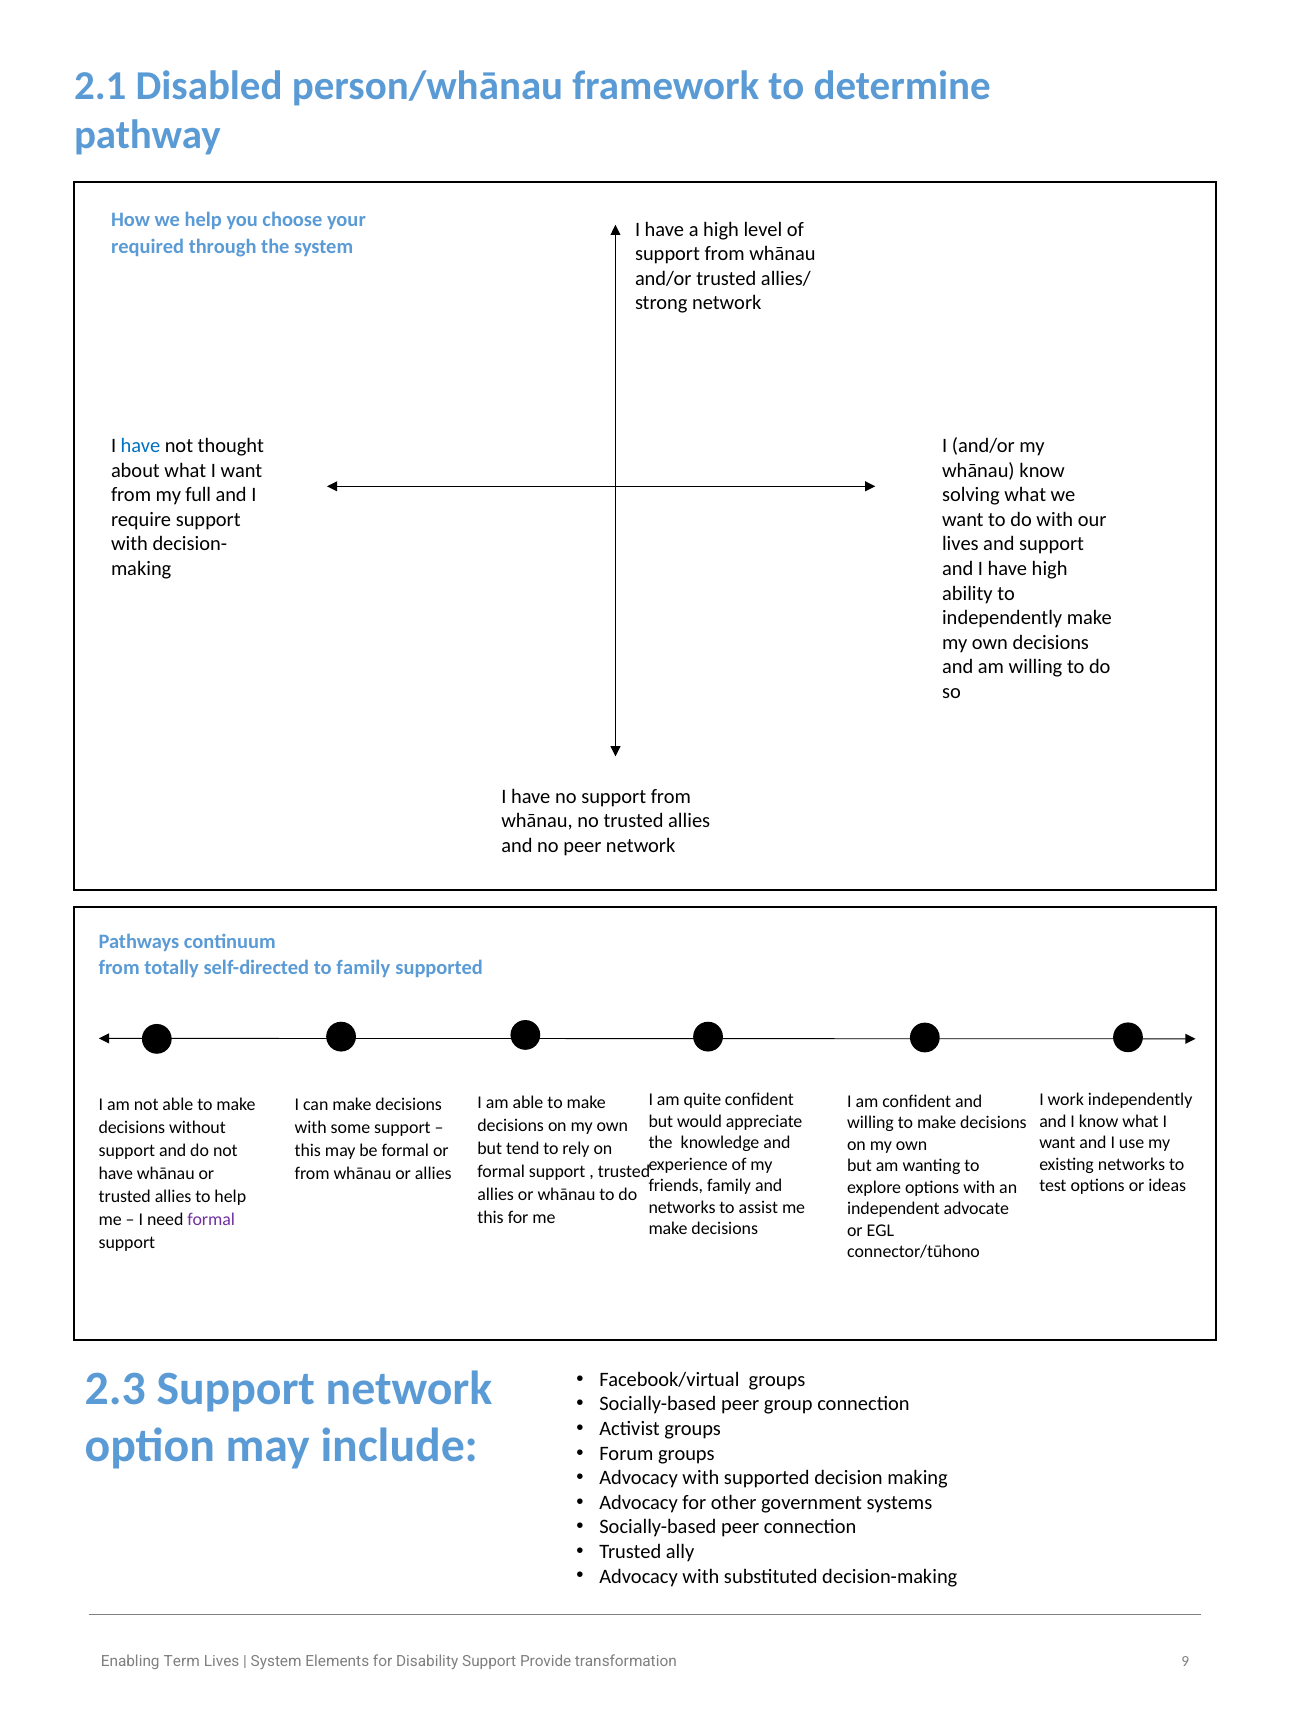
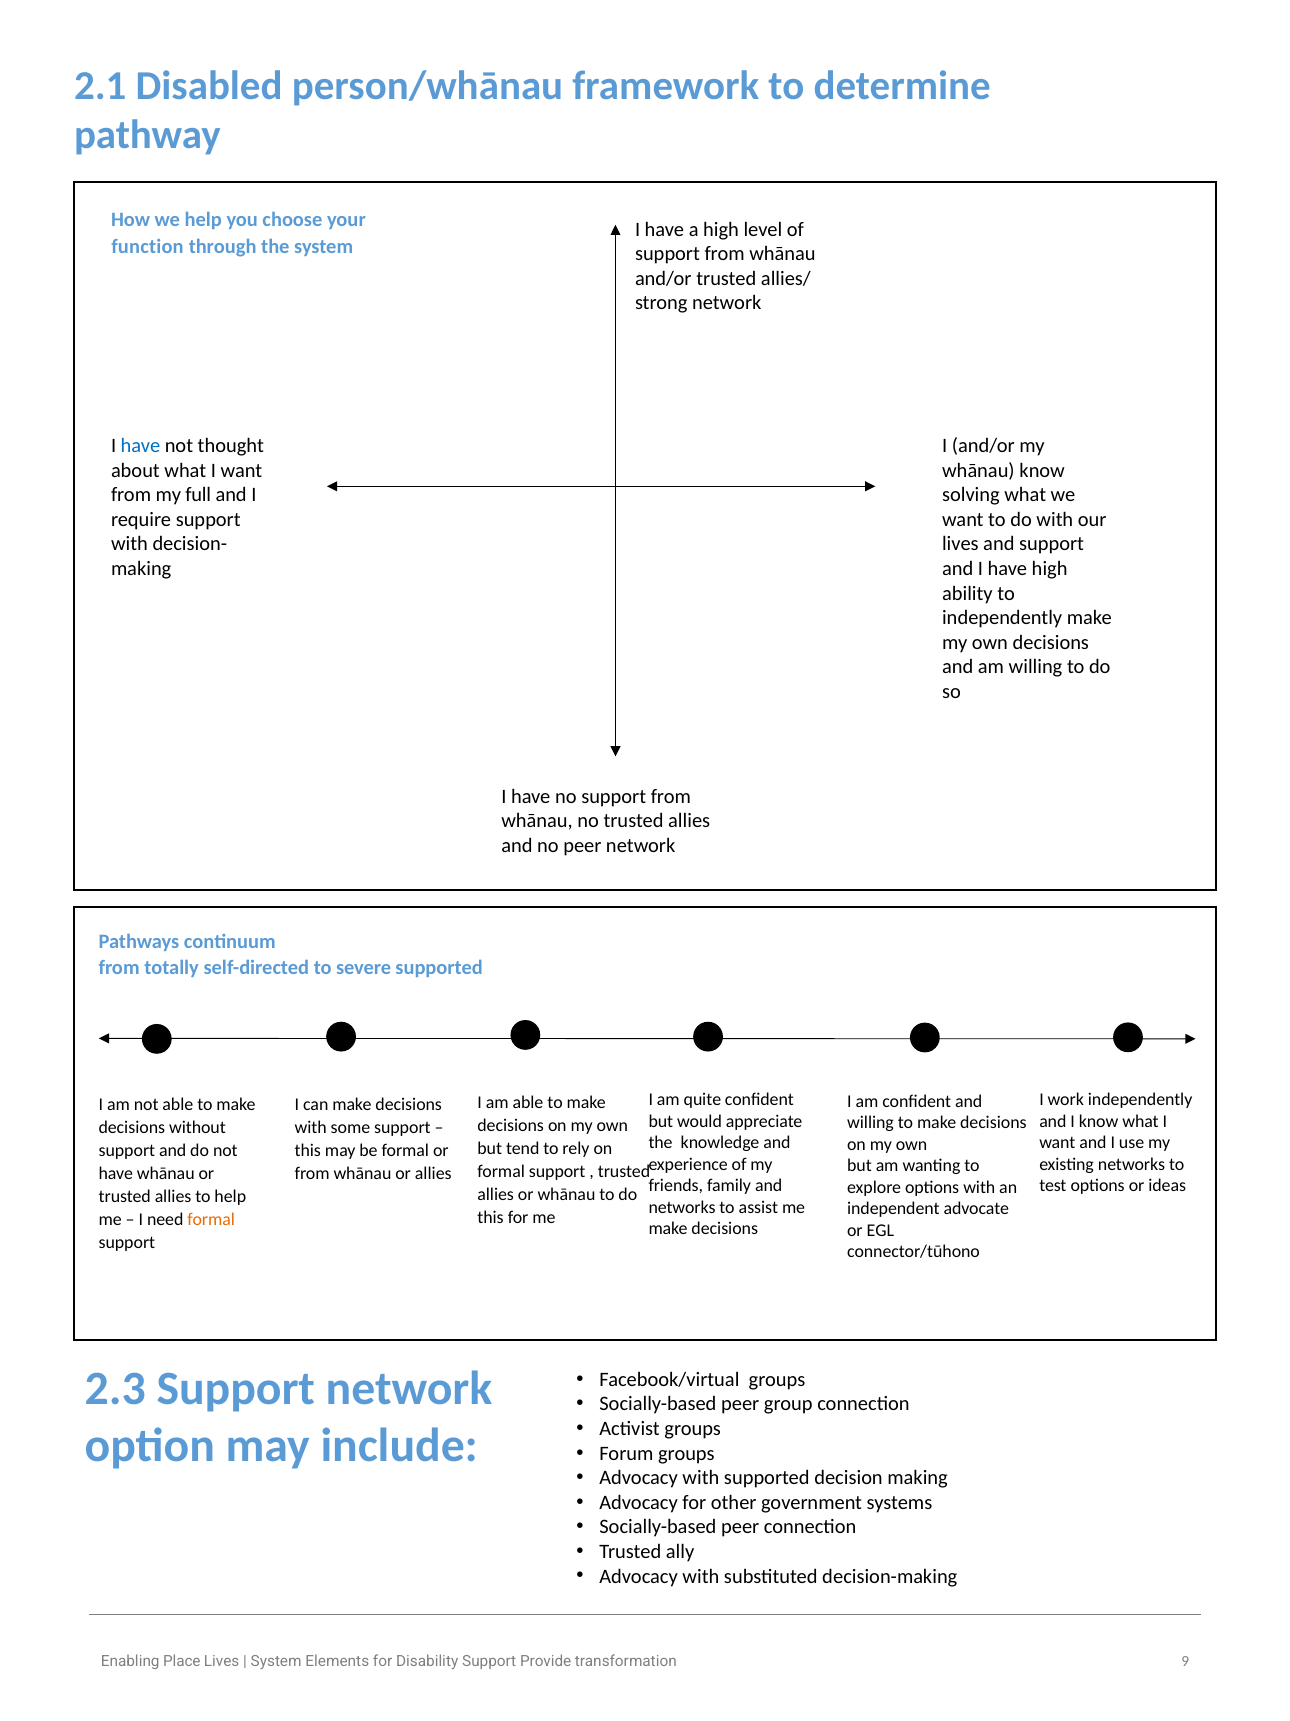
required: required -> function (147, 246)
to family: family -> severe (364, 967)
formal colour: purple -> orange (211, 1219)
Term: Term -> Place (182, 1661)
